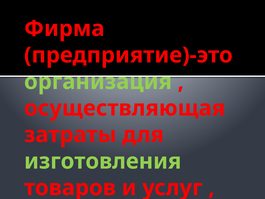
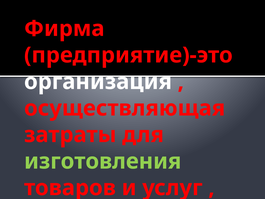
организация colour: light green -> white (98, 82)
